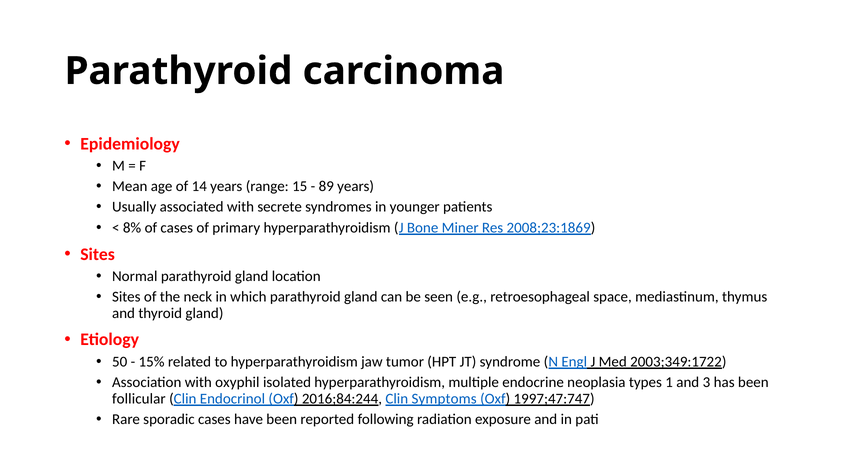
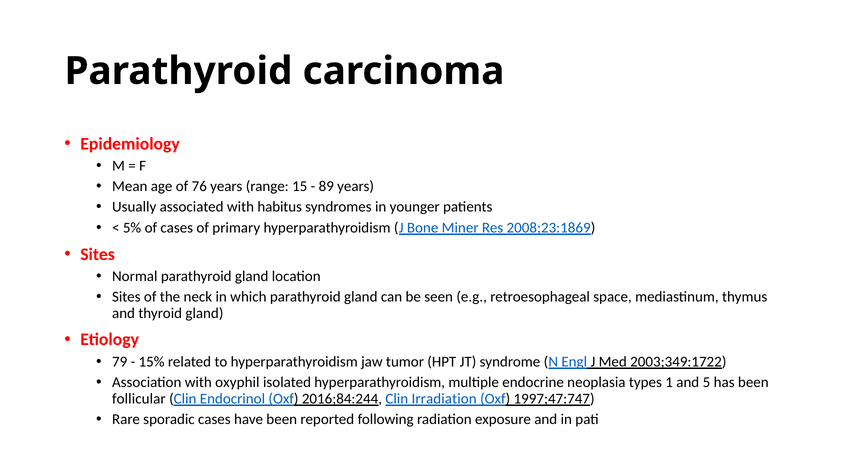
14: 14 -> 76 (199, 186)
secrete: secrete -> habitus (280, 207)
8%: 8% -> 5% (132, 228)
50: 50 -> 79 (120, 362)
3: 3 -> 5 (706, 382)
Symptoms: Symptoms -> Irradiation (444, 399)
